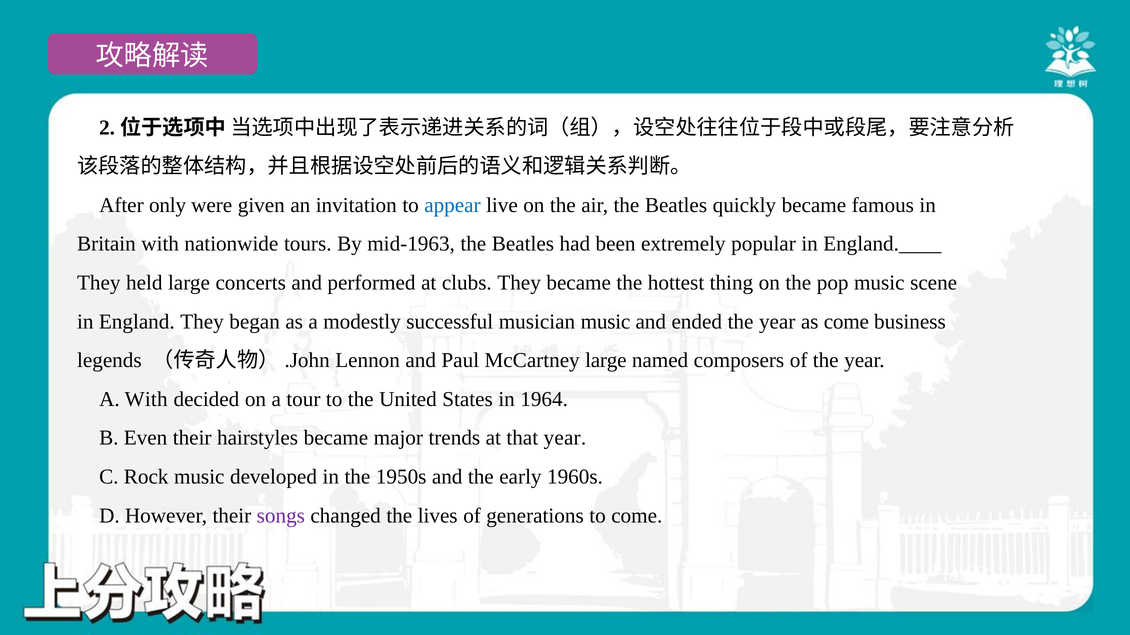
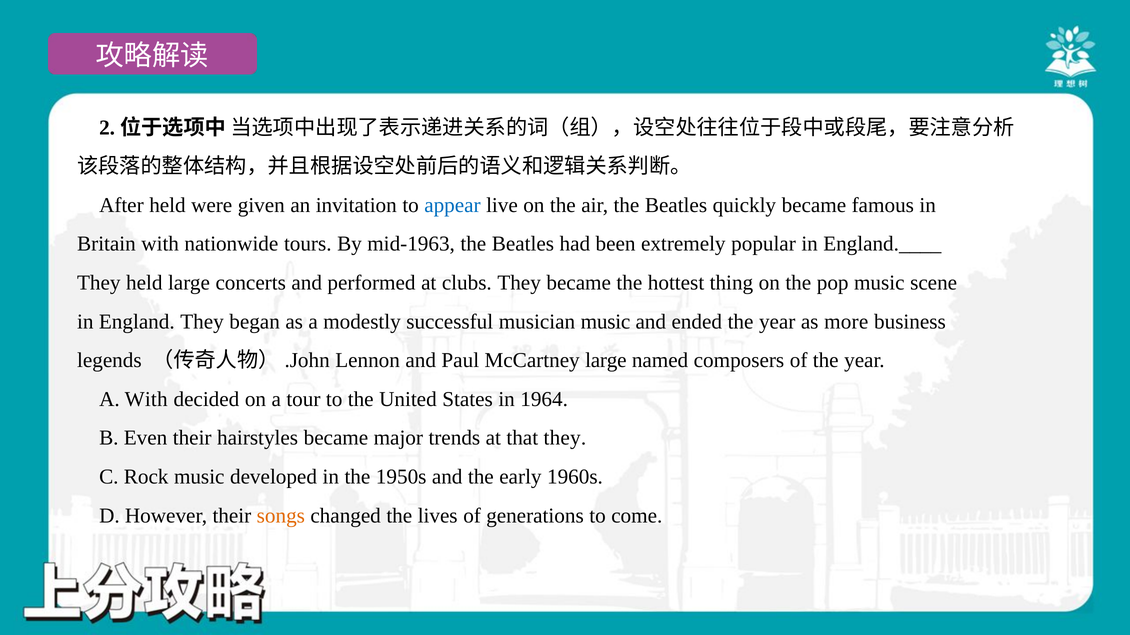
After only: only -> held (167, 205)
as come: come -> more (846, 322)
that year: year -> they (565, 438)
songs colour: purple -> orange (281, 516)
